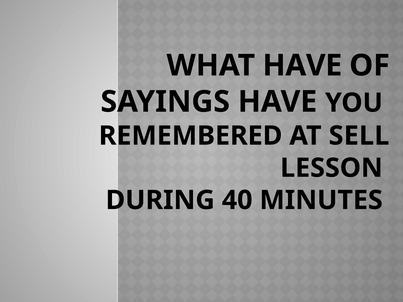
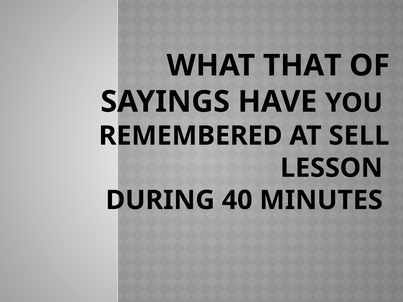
WHAT HAVE: HAVE -> THAT (302, 66)
